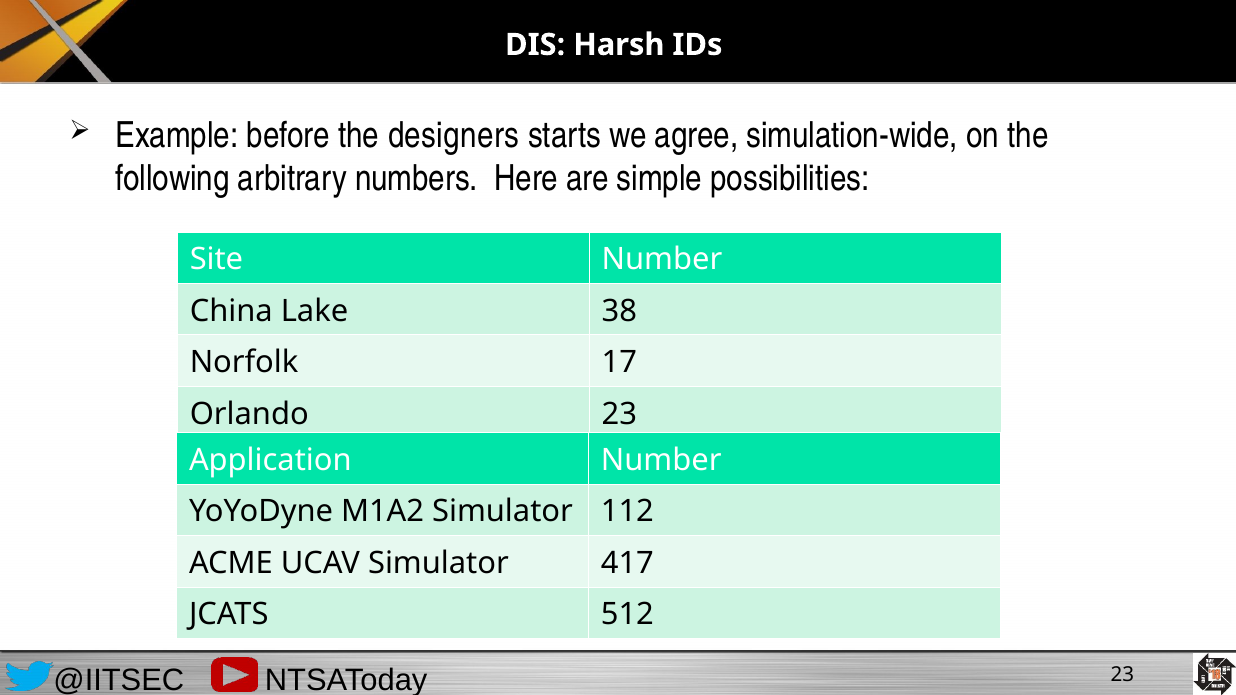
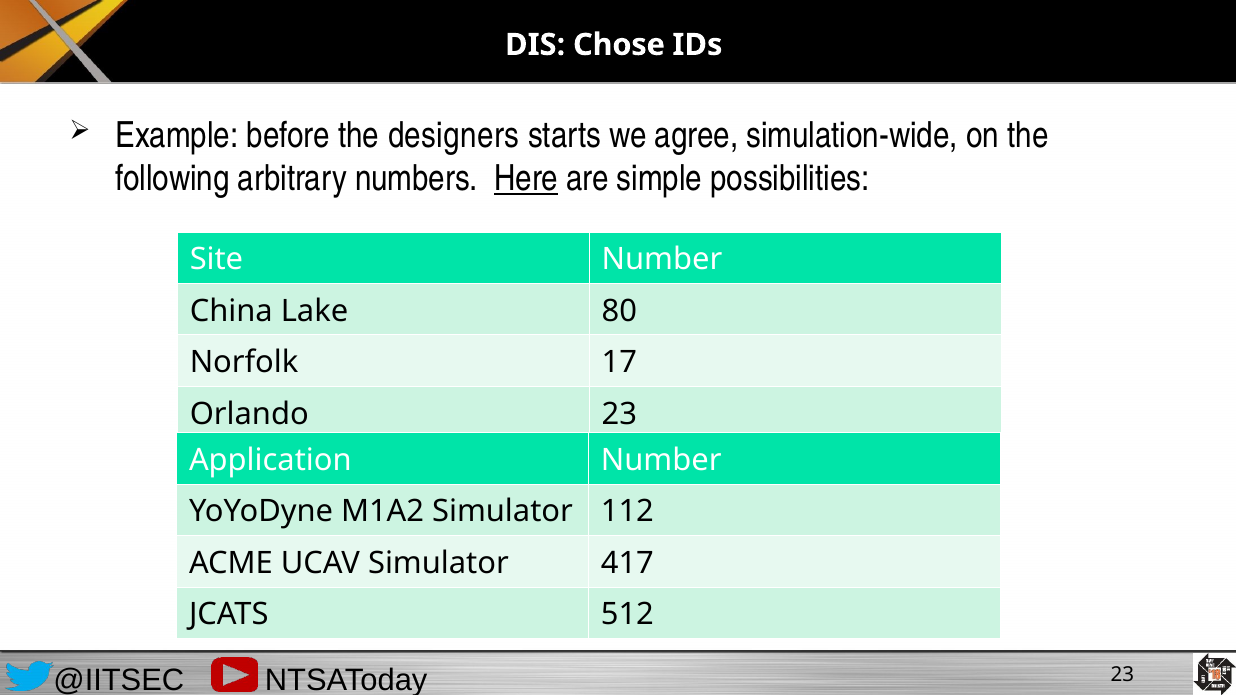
Harsh: Harsh -> Chose (619, 45)
Here underline: none -> present (526, 179)
38: 38 -> 80 (619, 311)
